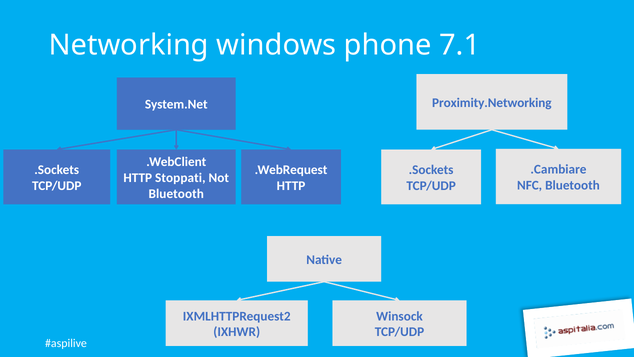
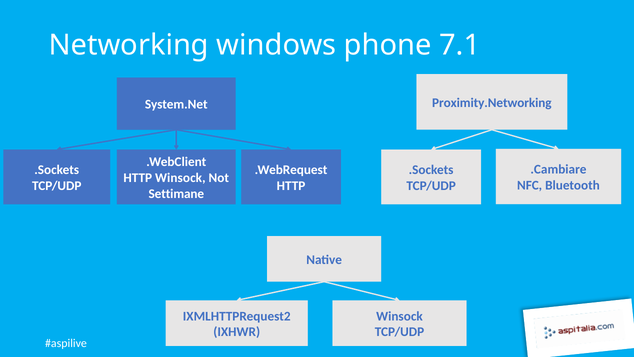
HTTP Stoppati: Stoppati -> Winsock (180, 178)
Bluetooth: Bluetooth -> Settimane (176, 194)
